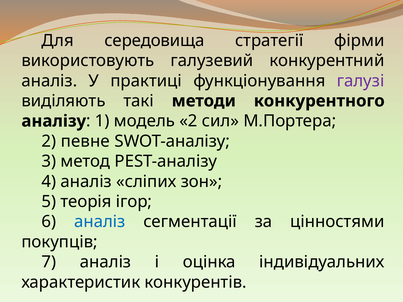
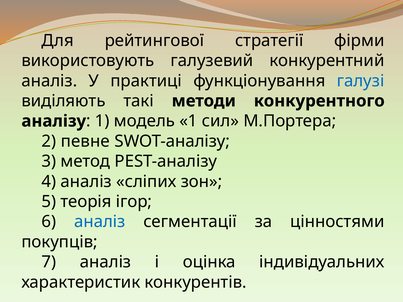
середовища: середовища -> рейтингової (154, 41)
галузі colour: purple -> blue (361, 81)
модель 2: 2 -> 1 (188, 121)
